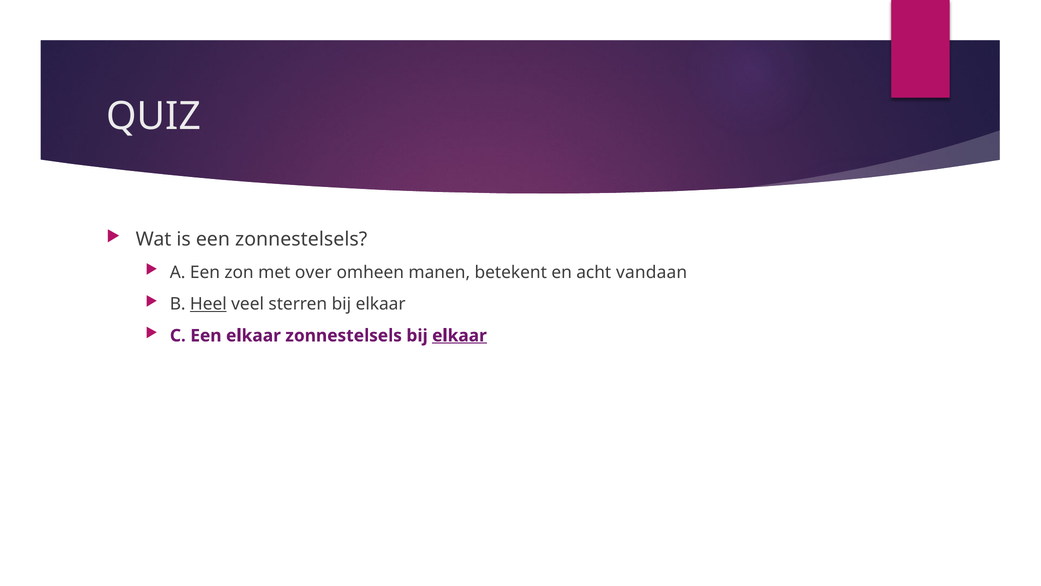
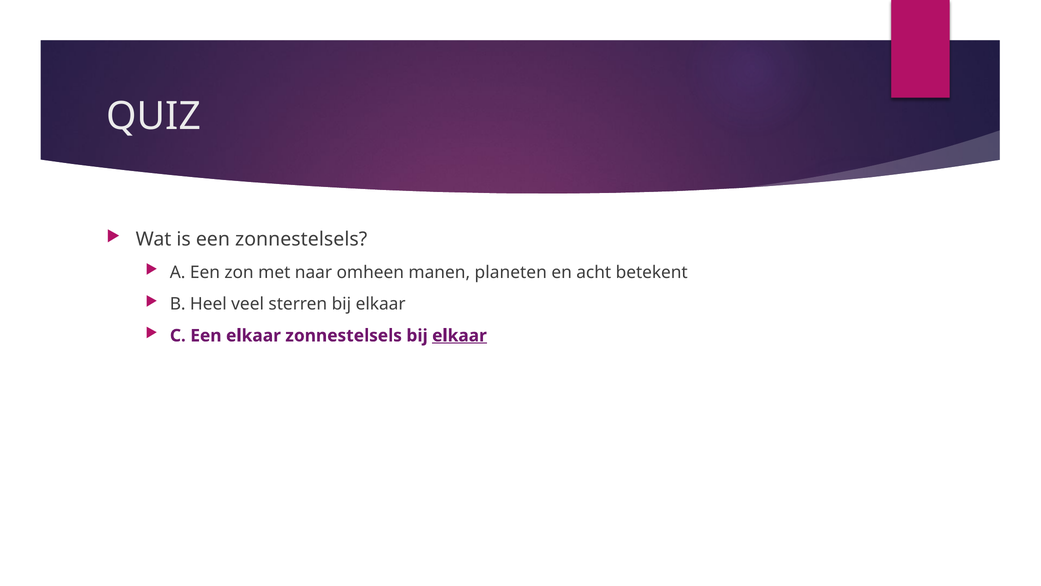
over: over -> naar (313, 272)
betekent: betekent -> planeten (511, 272)
vandaan: vandaan -> betekent (652, 272)
Heel underline: present -> none (208, 304)
